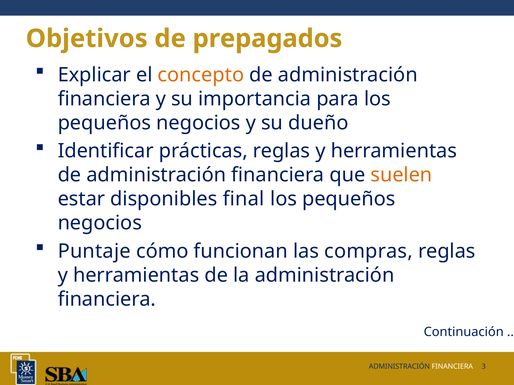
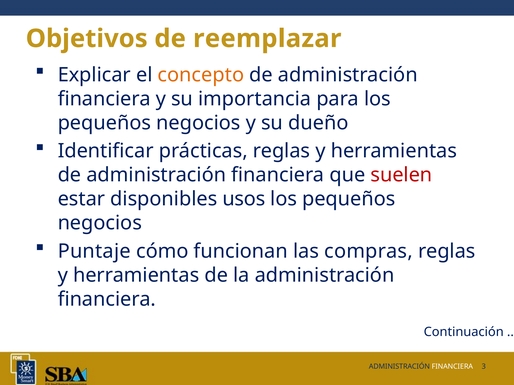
prepagados: prepagados -> reemplazar (267, 39)
suelen colour: orange -> red (401, 175)
final: final -> usos (244, 199)
